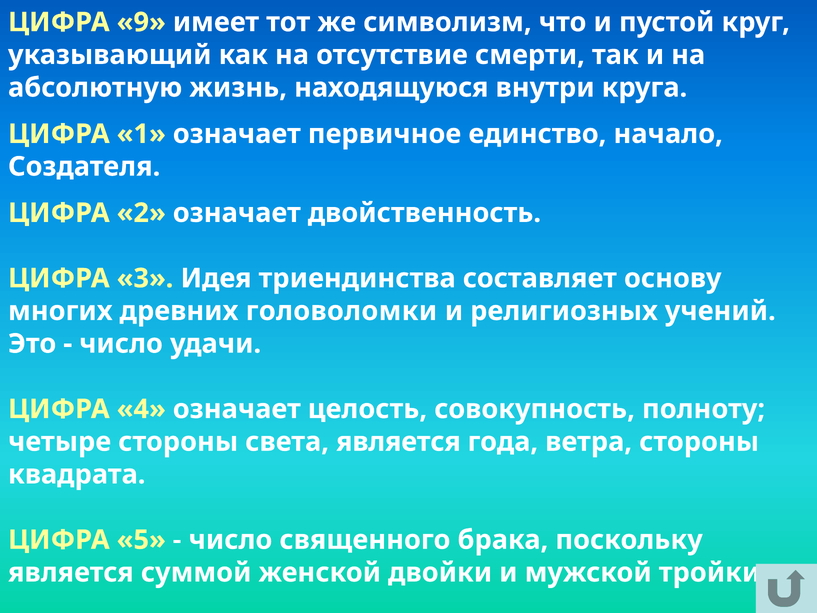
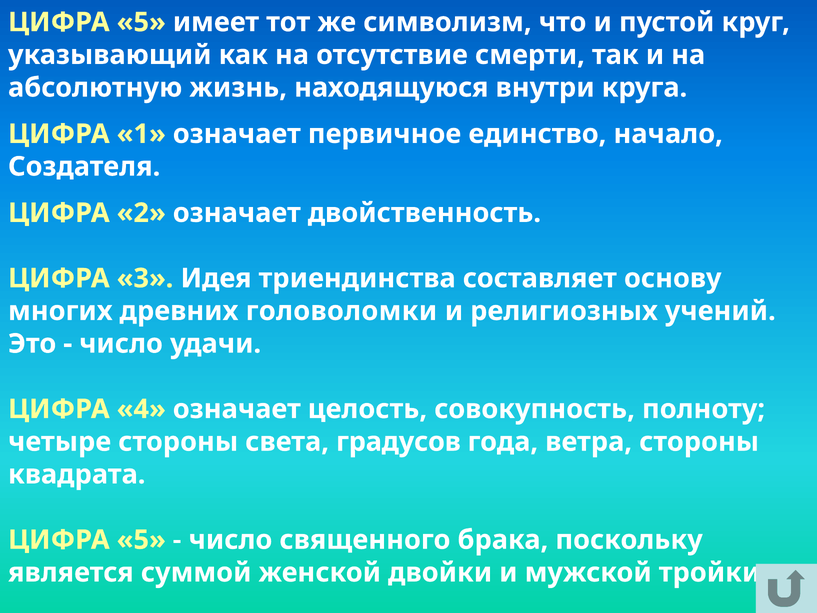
9: 9 -> 5 (141, 22)
света является: является -> градусов (398, 442)
